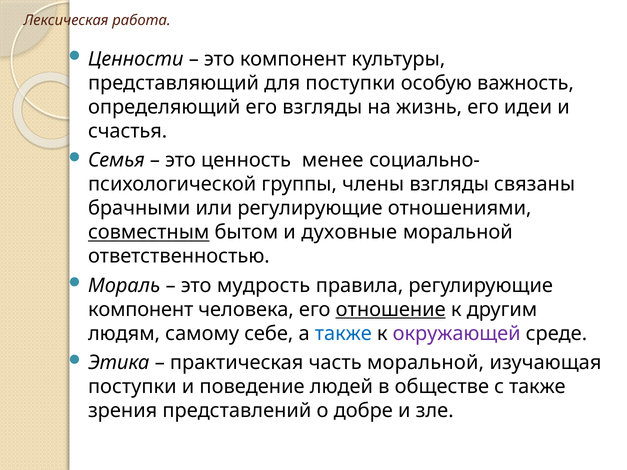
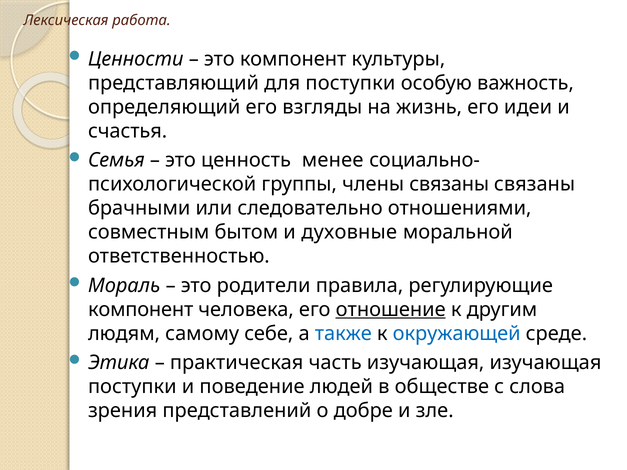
члены взгляды: взгляды -> связаны (449, 184)
или регулирующие: регулирующие -> следовательно (310, 208)
совместным underline: present -> none (149, 232)
мудрость: мудрость -> родители (264, 286)
окружающей colour: purple -> blue (457, 334)
часть моральной: моральной -> изучающая (426, 363)
с также: также -> слова (537, 387)
